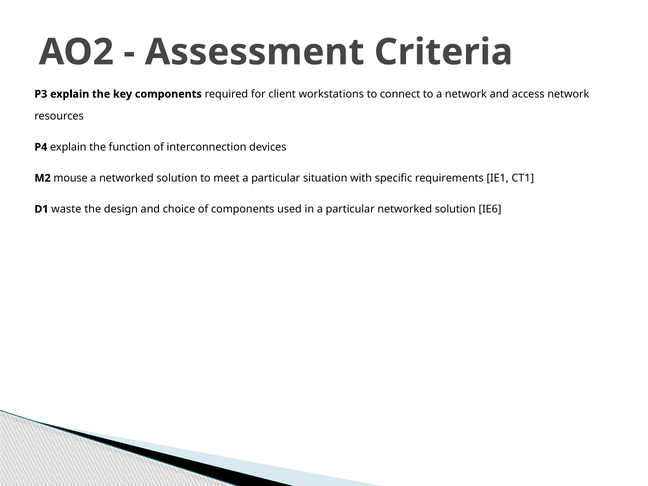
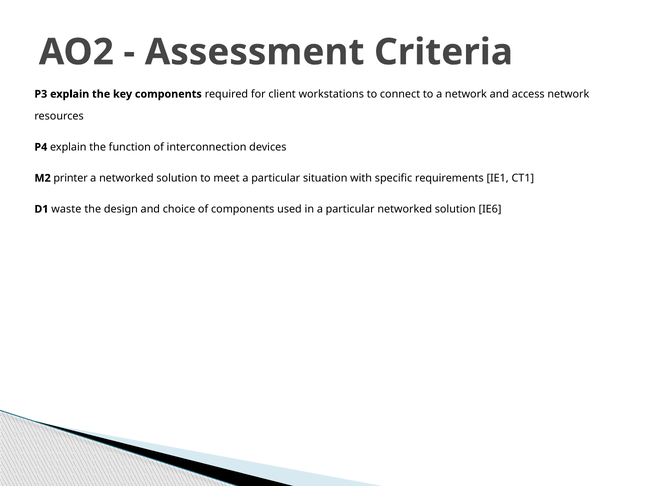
mouse: mouse -> printer (71, 178)
